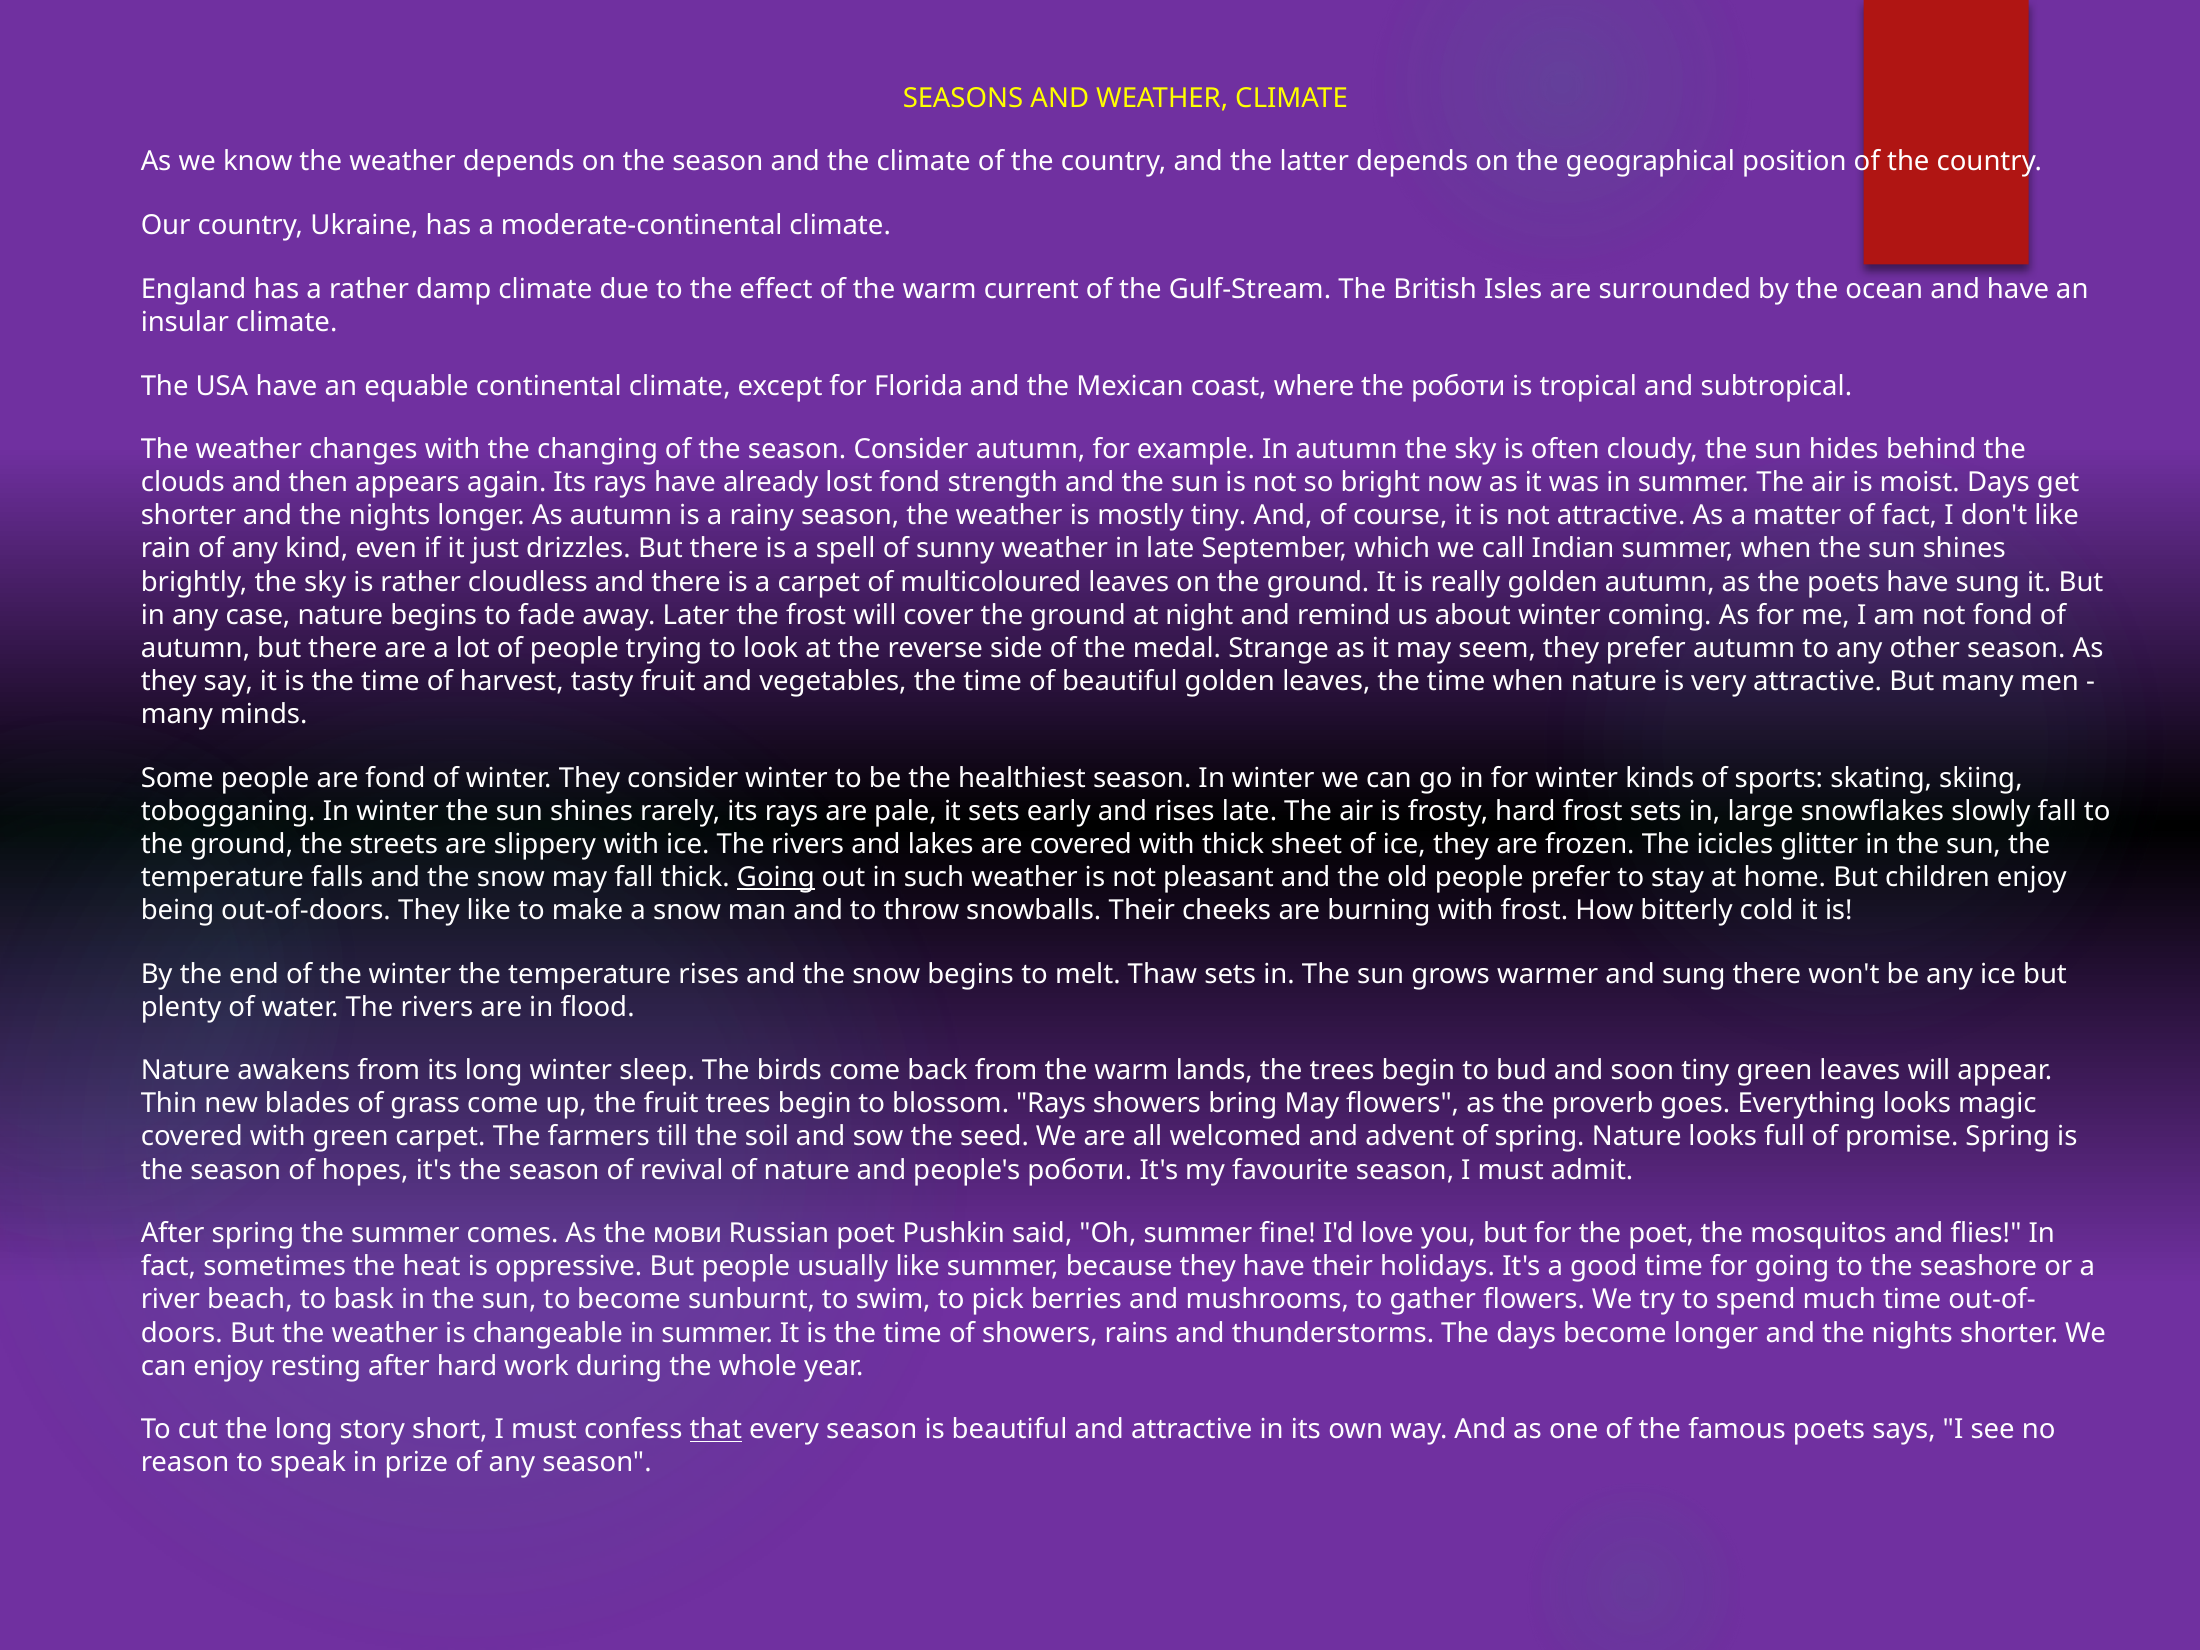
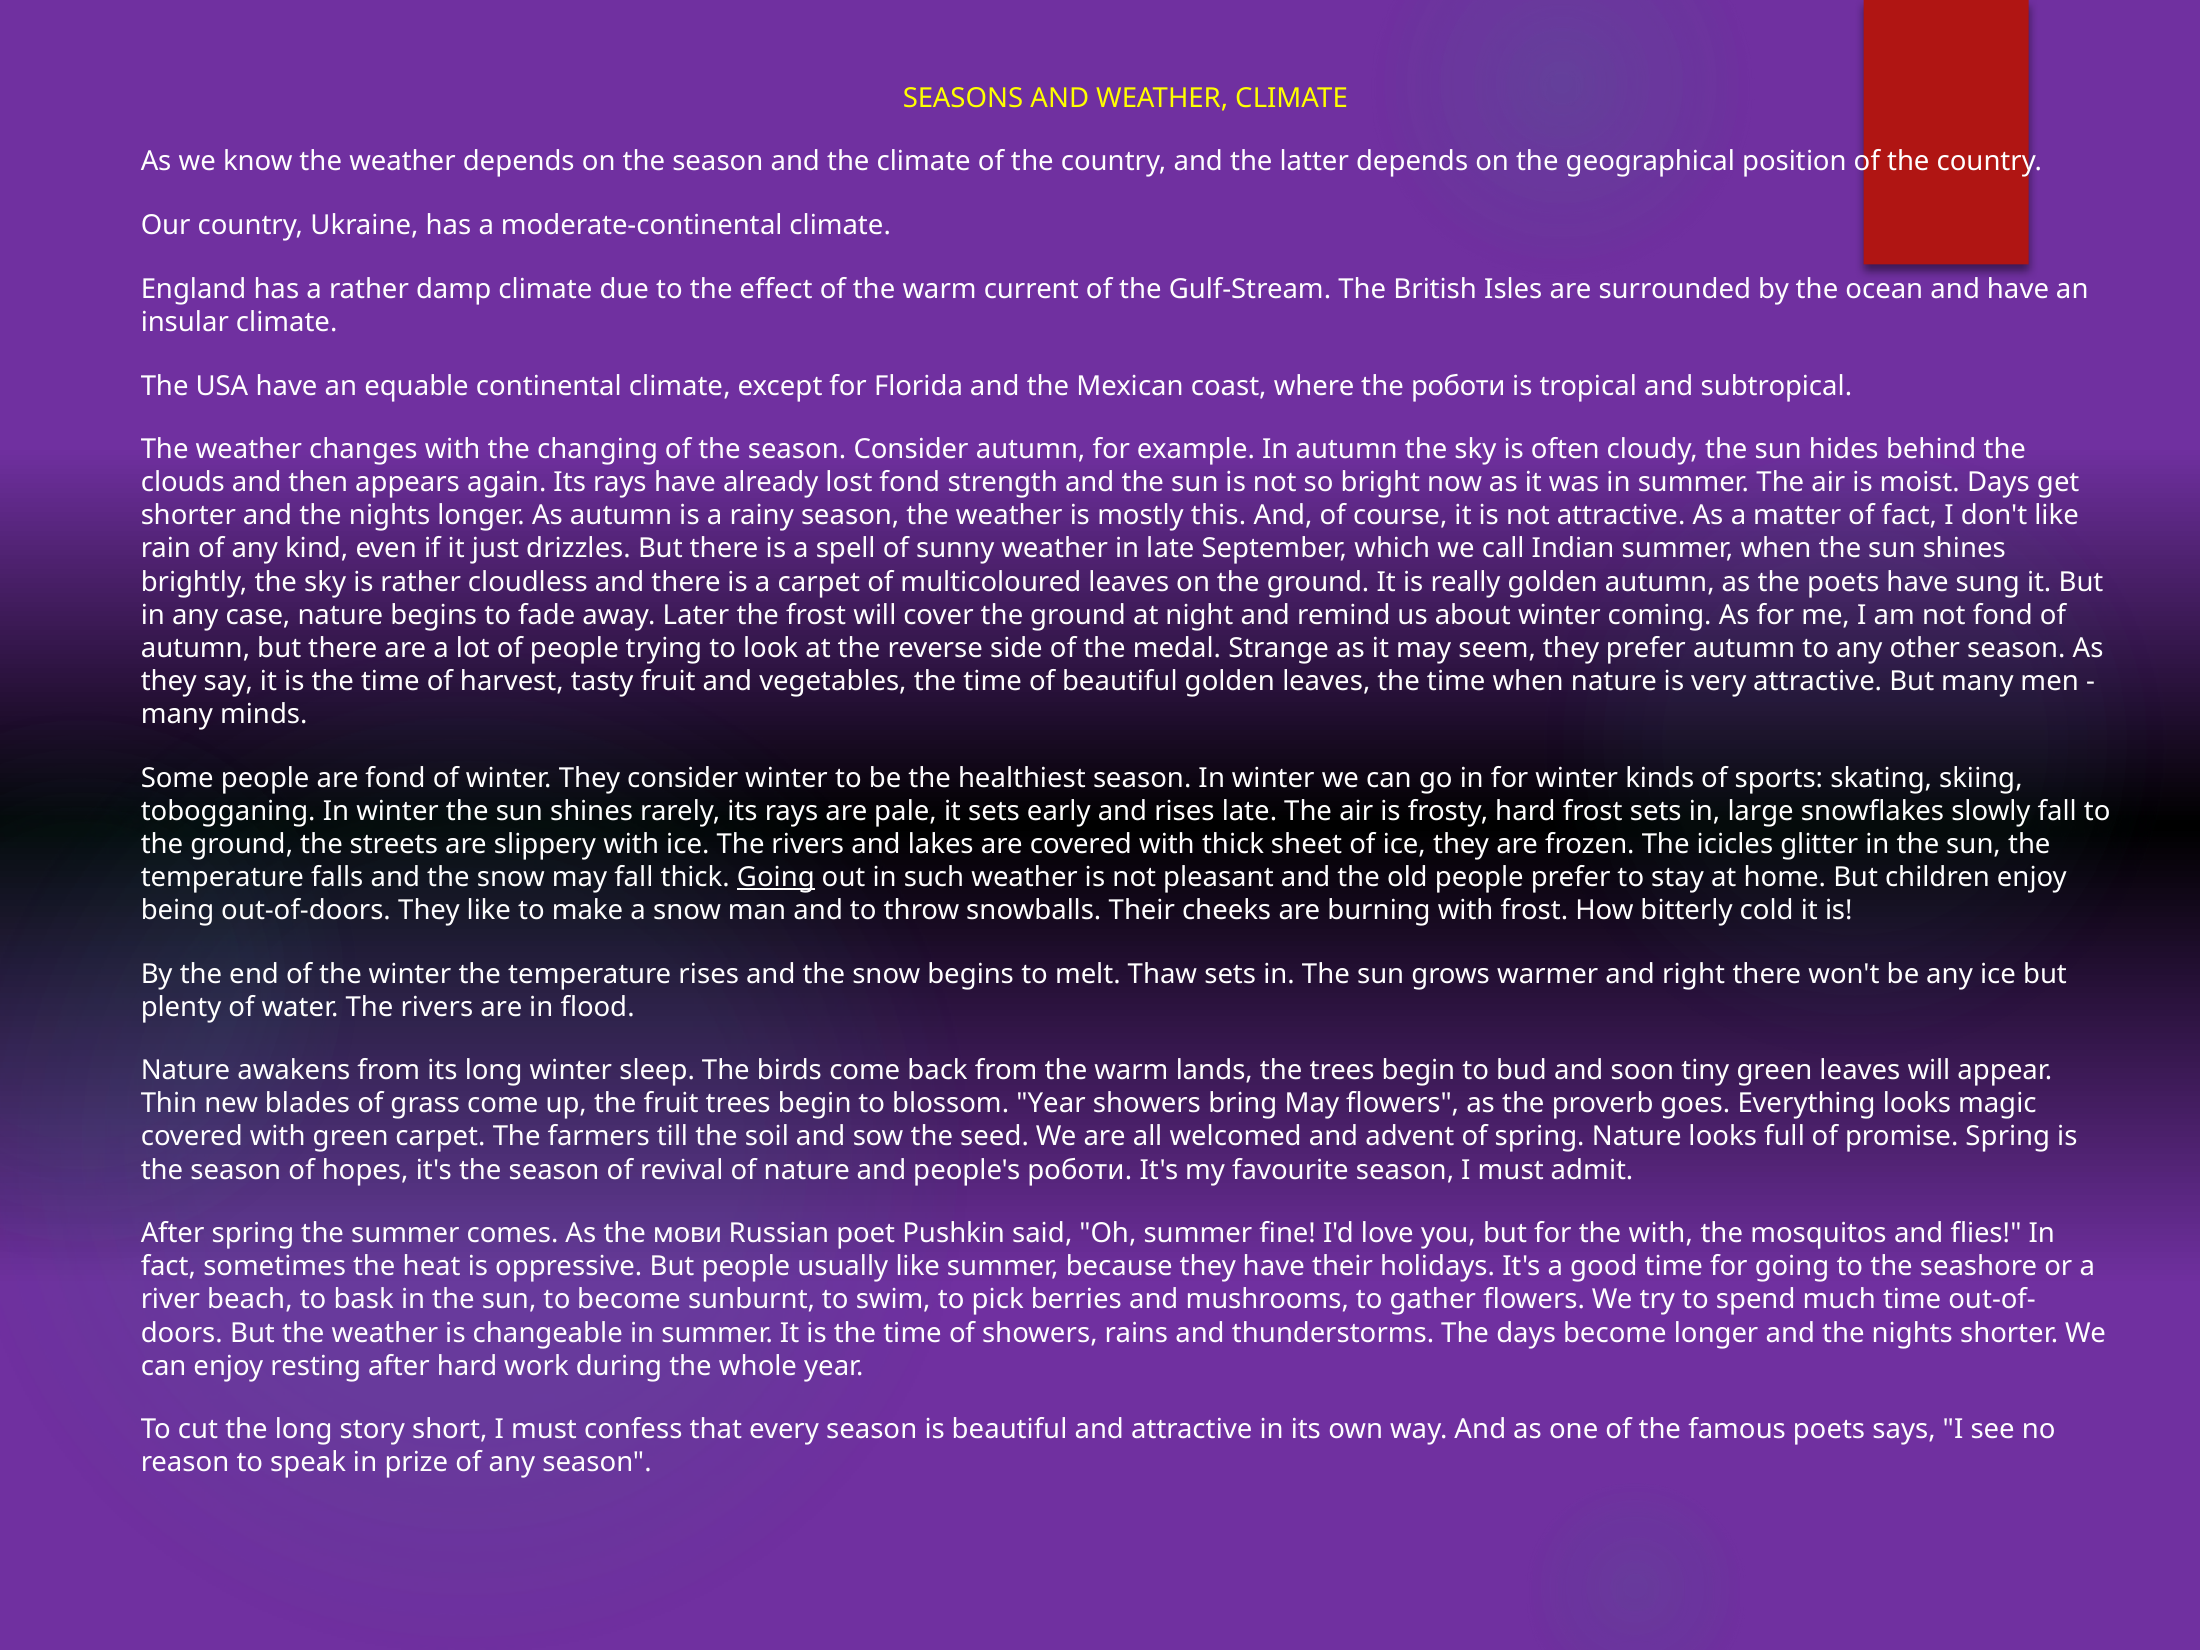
mostly tiny: tiny -> this (1219, 516)
and sung: sung -> right (1694, 974)
blossom Rays: Rays -> Year (1051, 1104)
the poet: poet -> with (1661, 1234)
that underline: present -> none (716, 1430)
